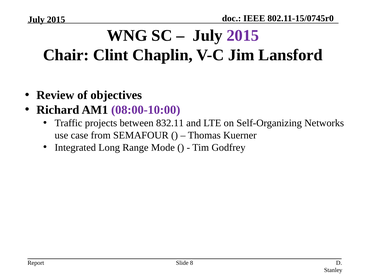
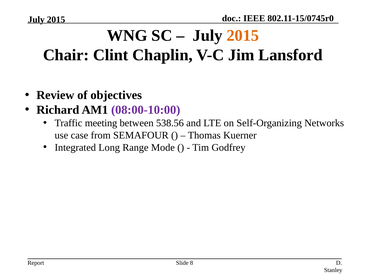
2015 colour: purple -> orange (243, 36)
projects: projects -> meeting (101, 123)
832.11: 832.11 -> 538.56 (170, 123)
